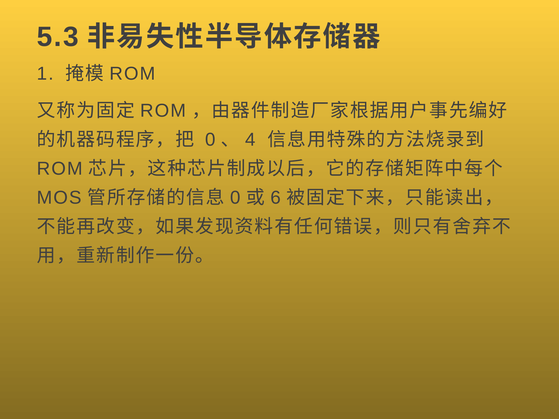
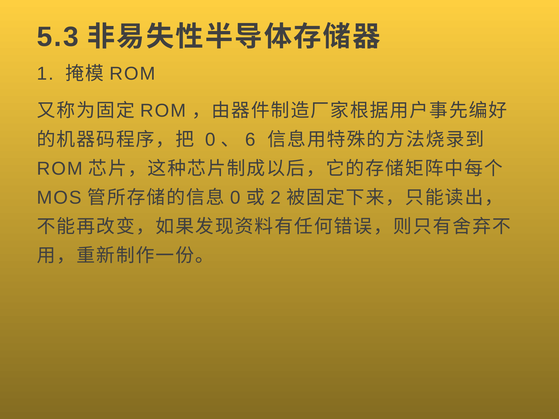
4: 4 -> 6 (250, 140)
6: 6 -> 2 (276, 198)
